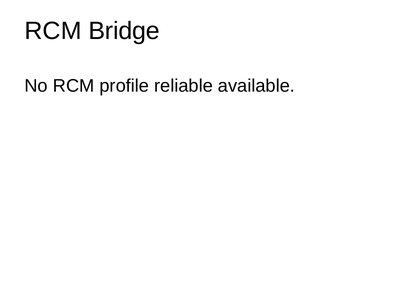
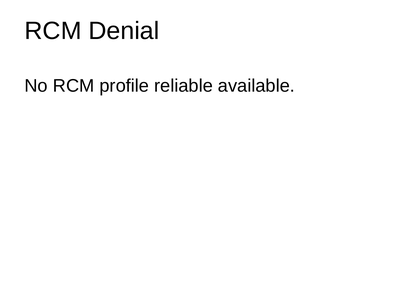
Bridge: Bridge -> Denial (124, 31)
